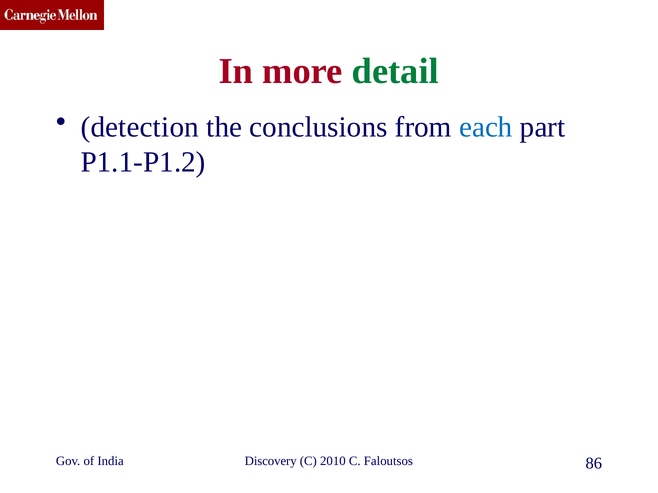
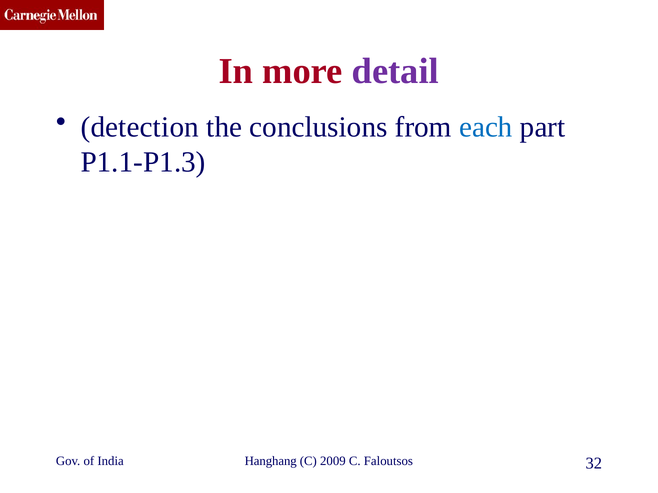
detail colour: green -> purple (395, 71)
P1.1-P1.2: P1.1-P1.2 -> P1.1-P1.3 (143, 162)
Discovery: Discovery -> Hanghang (271, 462)
2010: 2010 -> 2009 (333, 462)
86: 86 -> 32 (594, 464)
